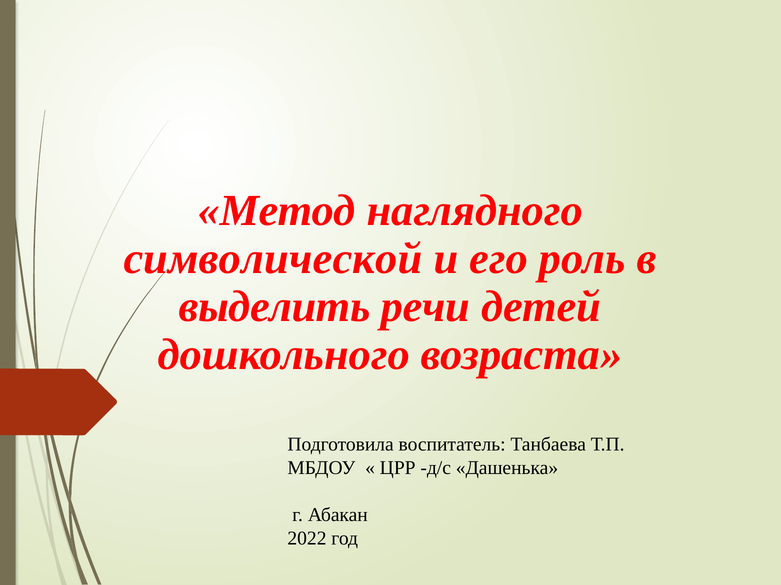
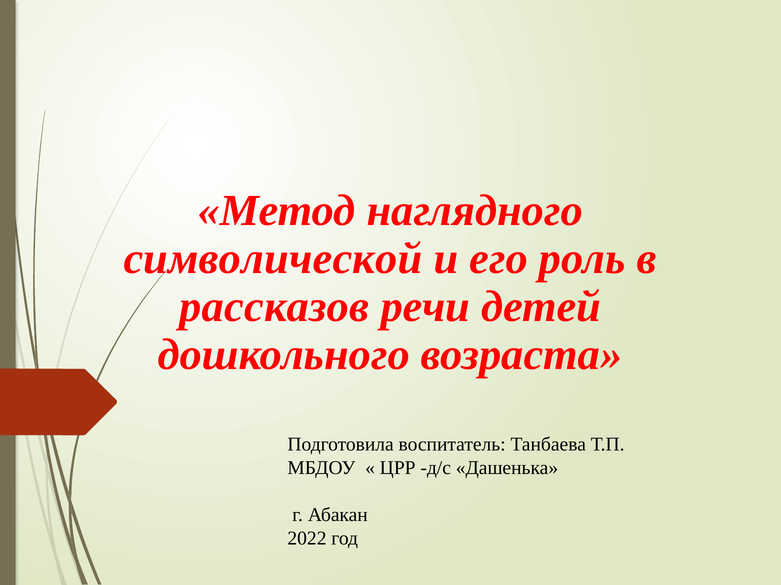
выделить: выделить -> рассказов (274, 307)
